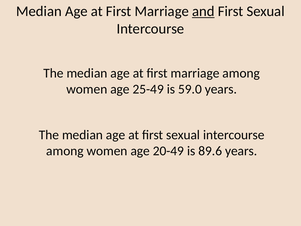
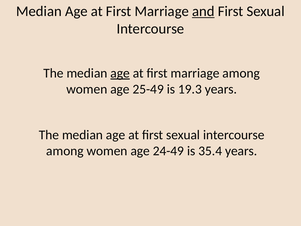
age underline: none -> present (120, 73)
59.0: 59.0 -> 19.3 (190, 89)
20-49: 20-49 -> 24-49 (168, 151)
89.6: 89.6 -> 35.4 (210, 151)
